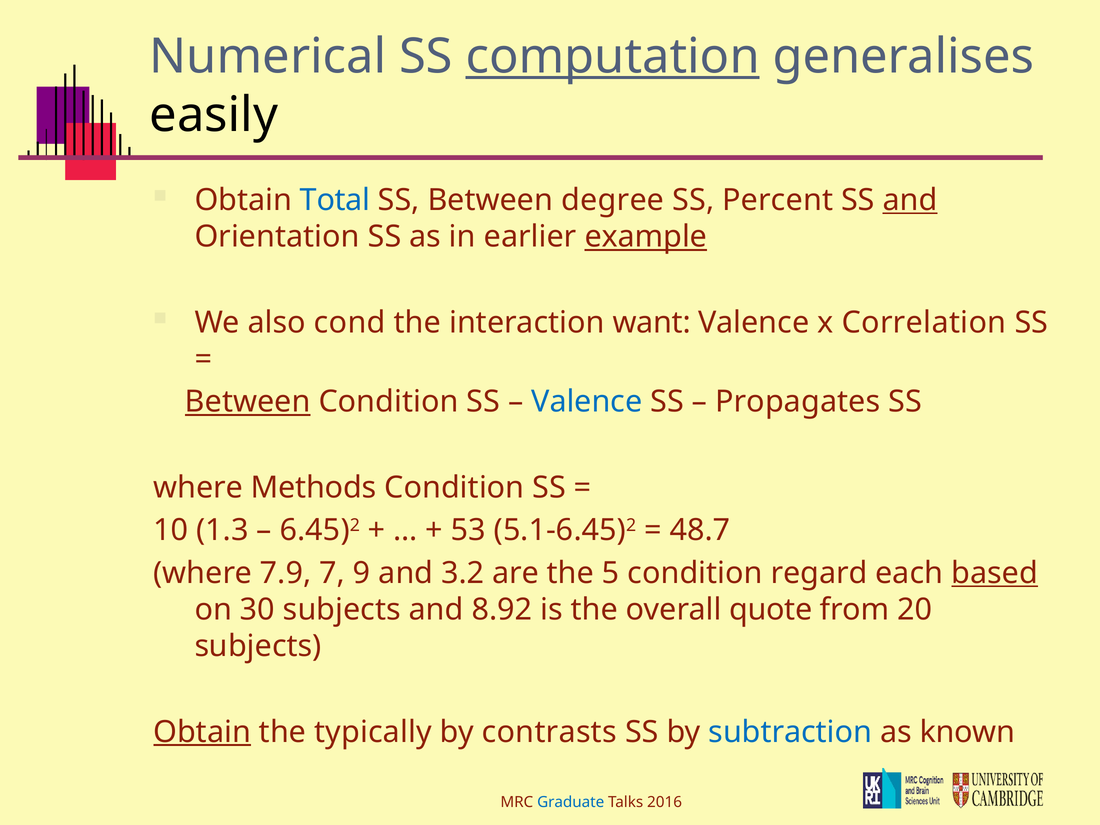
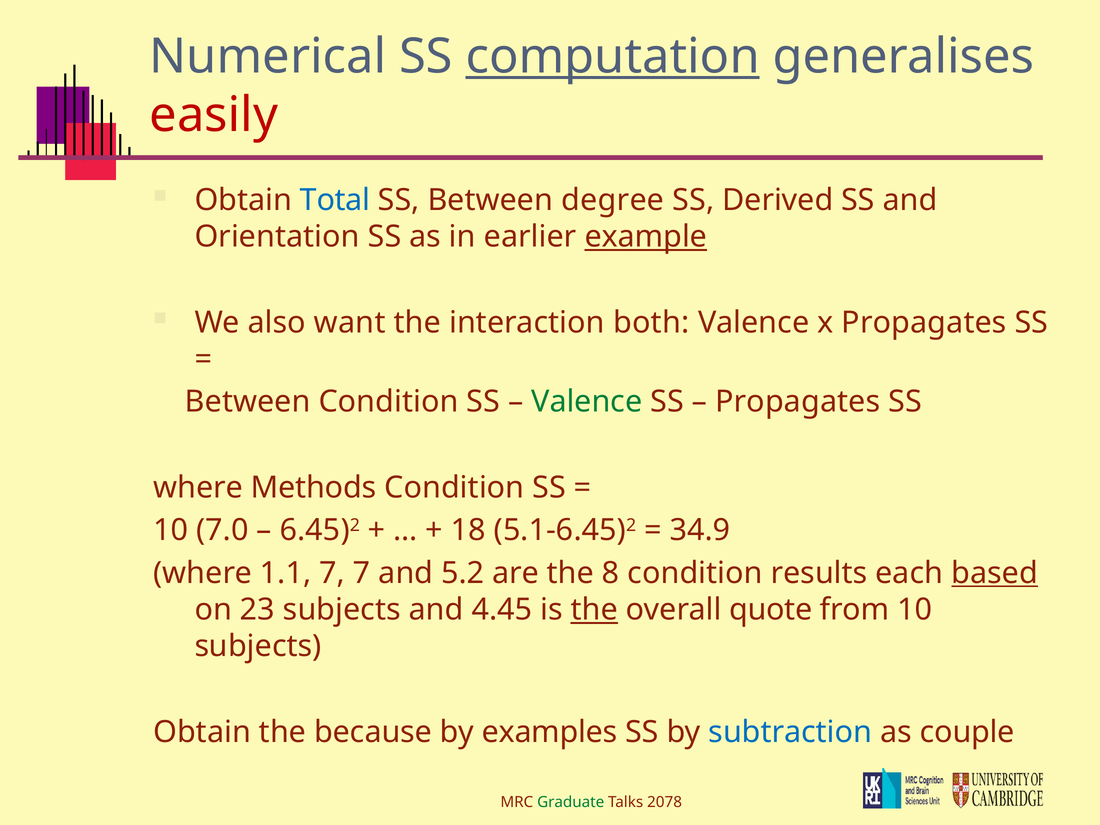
easily colour: black -> red (214, 115)
Percent: Percent -> Derived (778, 200)
and underline: present -> none (910, 200)
cond: cond -> want (350, 322)
want: want -> both (651, 322)
x Correlation: Correlation -> Propagates (924, 322)
Between underline: present -> none (248, 402)
Valence colour: blue -> green (587, 402)
1.3: 1.3 -> 7.0 (222, 530)
53: 53 -> 18 (468, 530)
48.7: 48.7 -> 34.9 (700, 530)
7.9: 7.9 -> 1.1 (286, 573)
7 9: 9 -> 7 (362, 573)
3.2: 3.2 -> 5.2 (463, 573)
5: 5 -> 8 (611, 573)
regard: regard -> results (819, 573)
30: 30 -> 23 (257, 610)
8.92: 8.92 -> 4.45 (502, 610)
the underline: none -> present (594, 610)
from 20: 20 -> 10 (915, 610)
Obtain underline: present -> none (202, 732)
typically: typically -> because (373, 732)
contrasts: contrasts -> examples (550, 732)
known: known -> couple (967, 732)
Graduate colour: blue -> green (571, 802)
2016: 2016 -> 2078 (665, 802)
